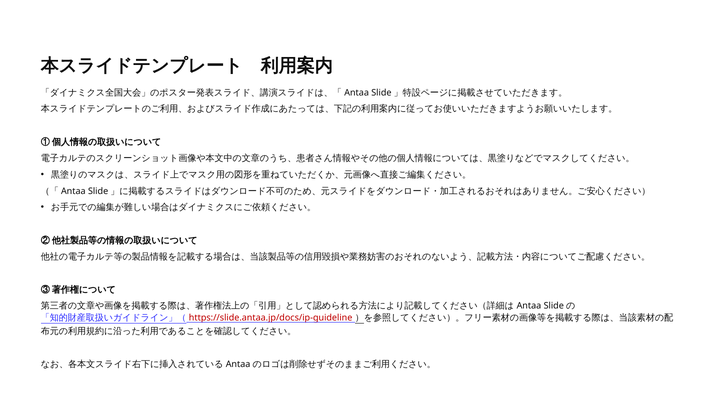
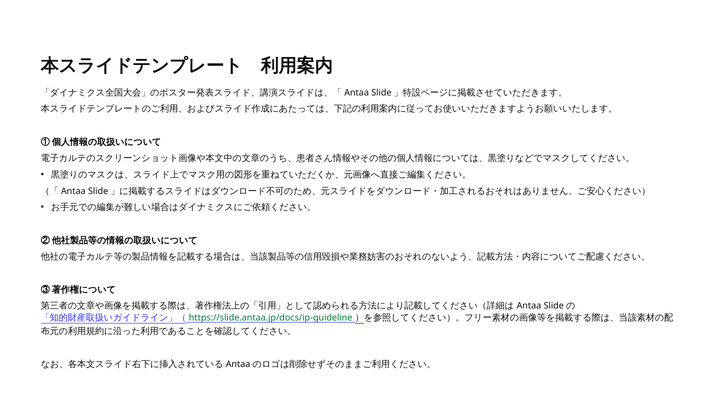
https://slide.antaa.jp/docs/ip-guideline colour: red -> green (271, 318)
